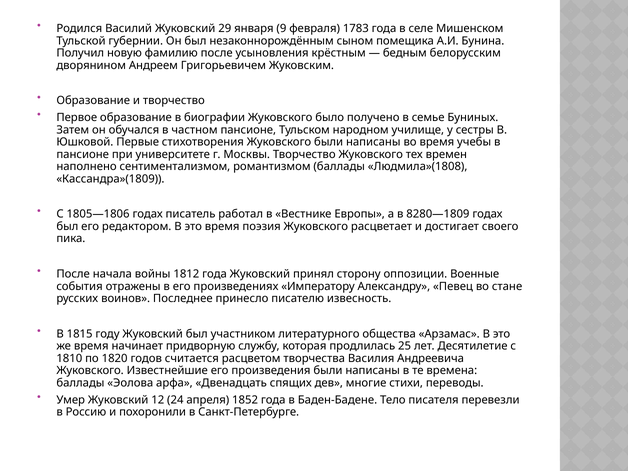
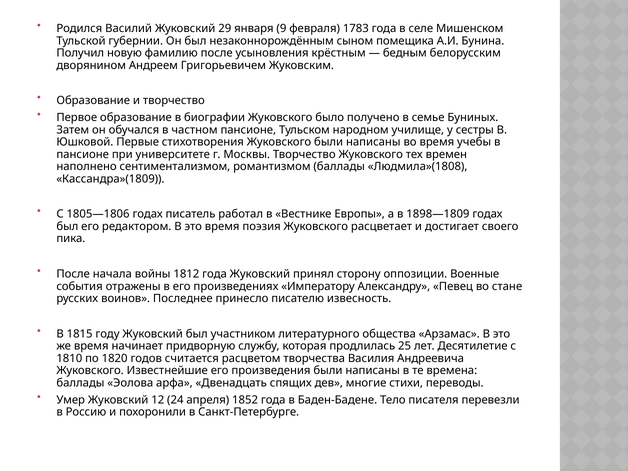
8280—1809: 8280—1809 -> 1898—1809 (438, 214)
